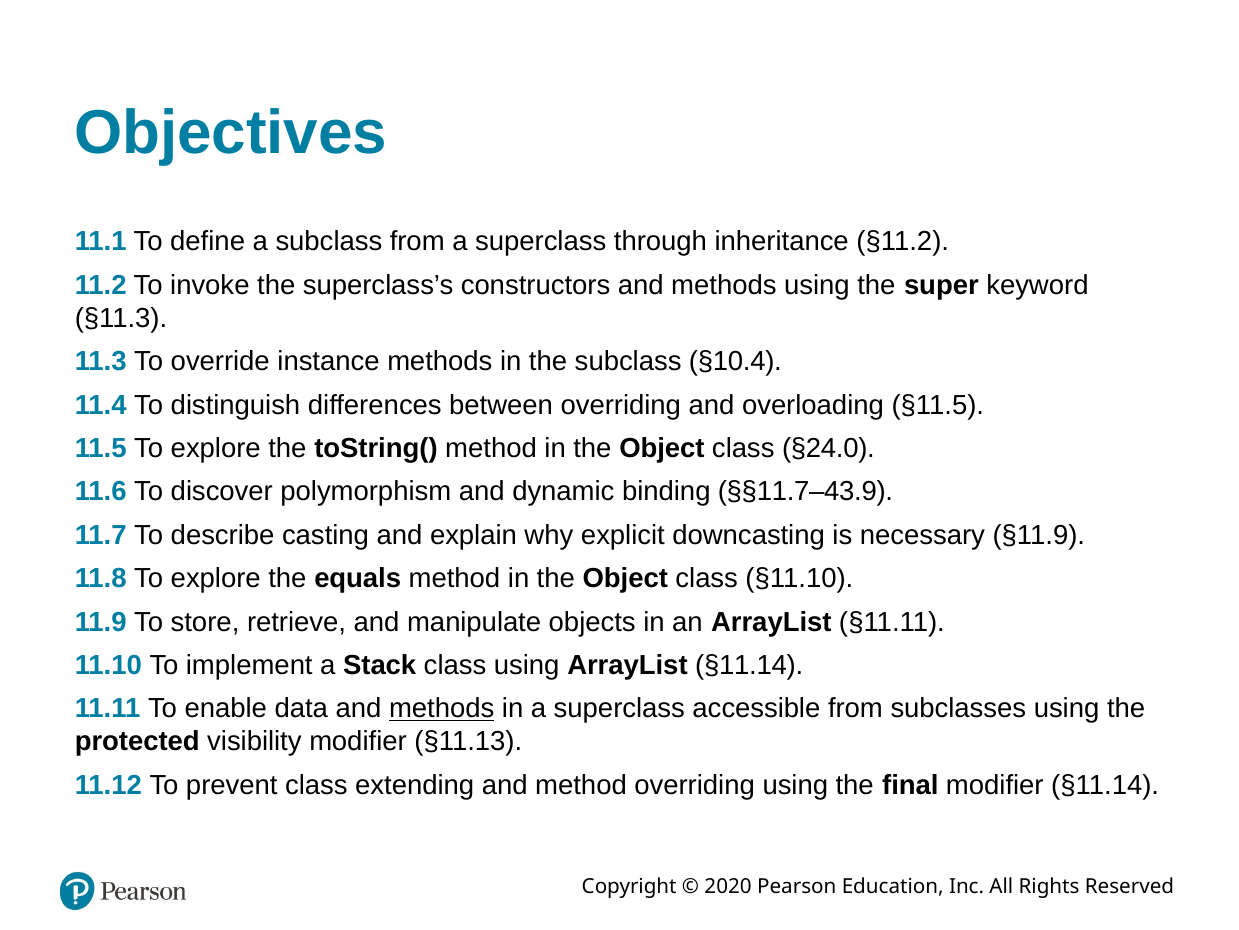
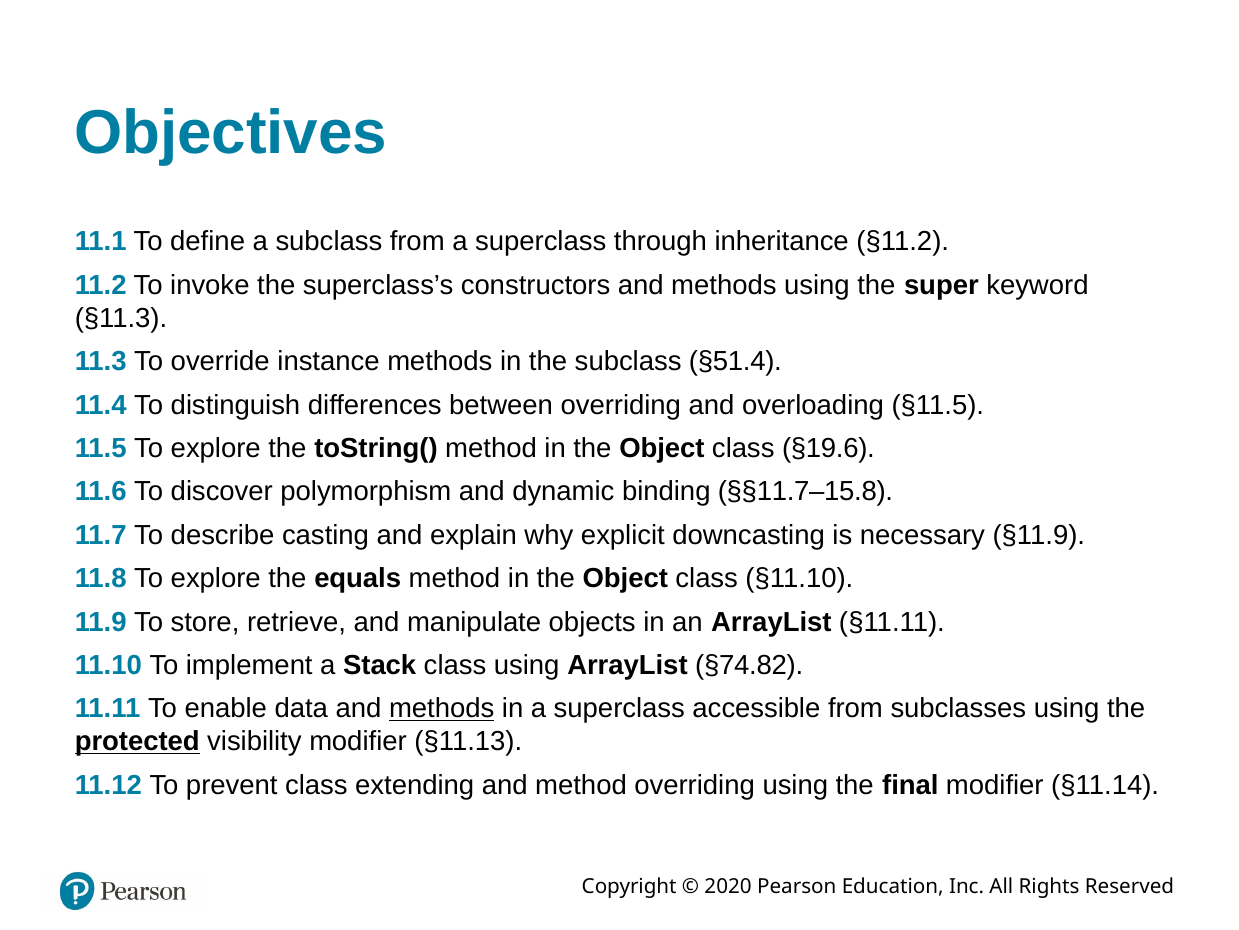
§10.4: §10.4 -> §51.4 (735, 361)
§24.0: §24.0 -> §19.6 (828, 448)
§§11.7–43.9: §§11.7–43.9 -> §§11.7–15.8 (805, 491)
ArrayList §11.14: §11.14 -> §74.82 (749, 665)
protected underline: none -> present (137, 741)
